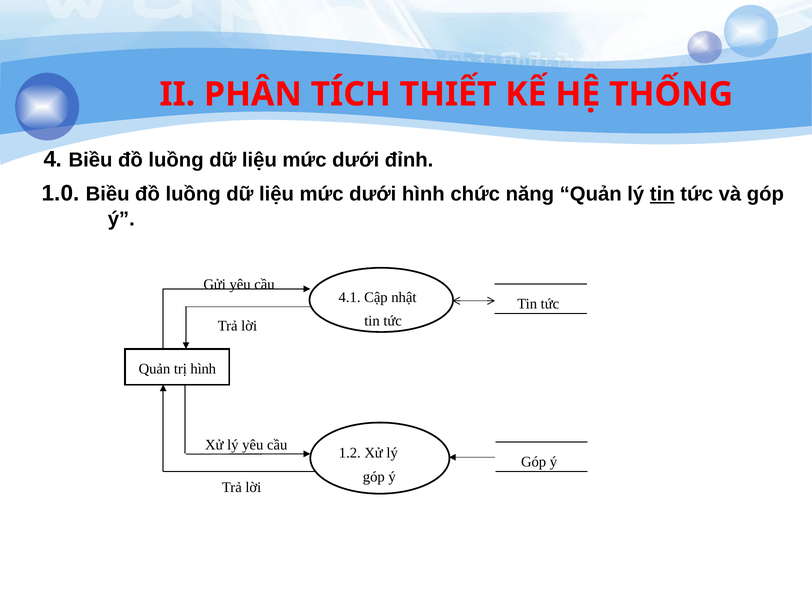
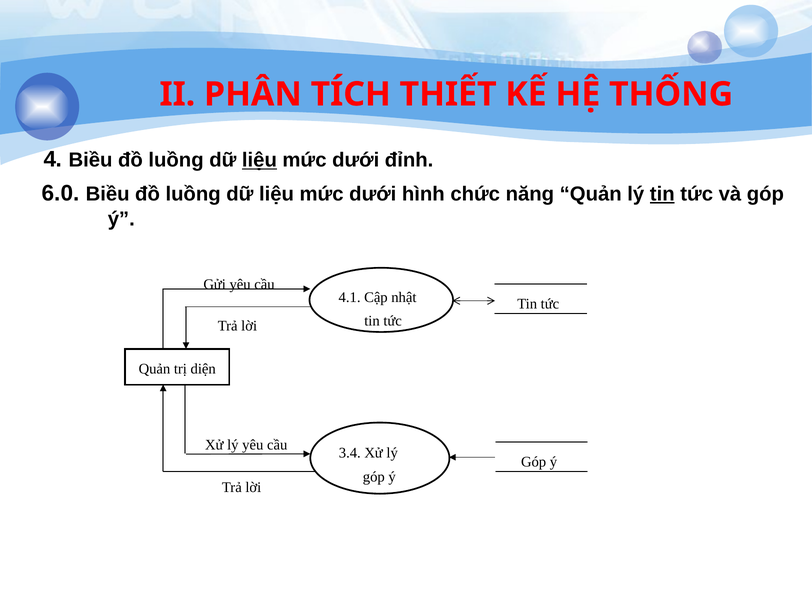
liệu underline: none -> present (259, 160)
1.0: 1.0 -> 6.0 (61, 193)
trị hình: hình -> diện (203, 369)
1.2: 1.2 -> 3.4 (350, 453)
